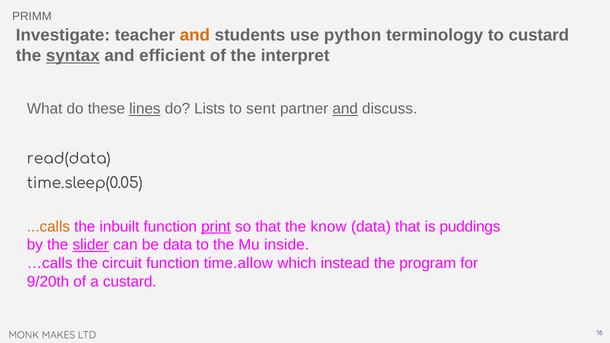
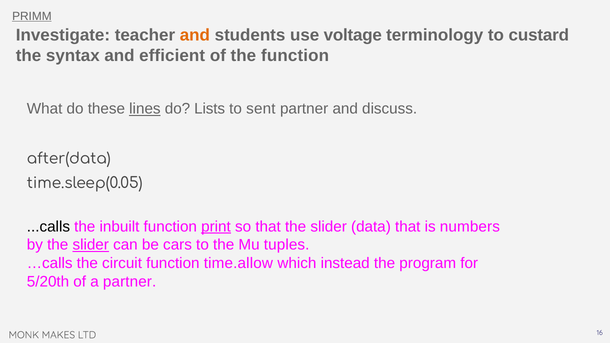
PRIMM underline: none -> present (32, 16)
python: python -> voltage (353, 35)
syntax underline: present -> none (73, 56)
the interpret: interpret -> function (295, 56)
and underline: present -> none (345, 109)
read(data: read(data -> after(data (69, 159)
...calls colour: orange -> black (48, 227)
that the know: know -> slider (329, 227)
puddings: puddings -> numbers (470, 227)
be data: data -> cars (178, 245)
inside: inside -> tuples (287, 245)
9/20th: 9/20th -> 5/20th (48, 282)
a custard: custard -> partner (130, 282)
